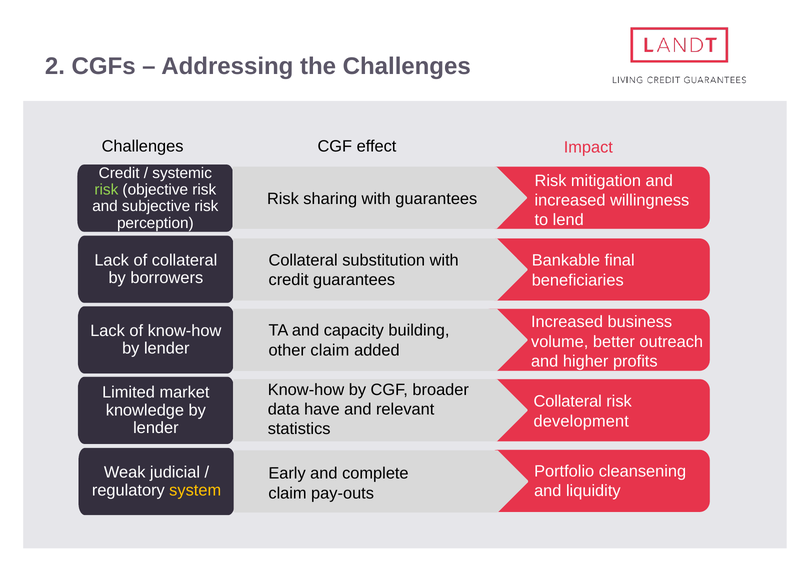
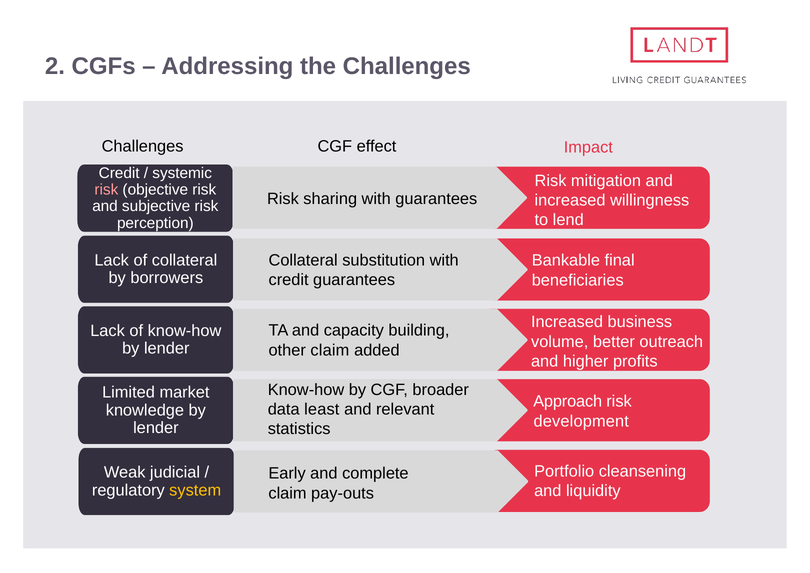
risk colour: light green -> pink (106, 190)
Collateral: Collateral -> Approach (568, 401)
have: have -> least (322, 409)
